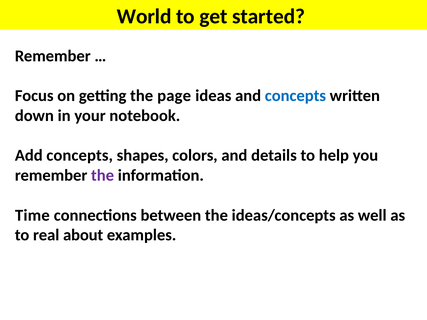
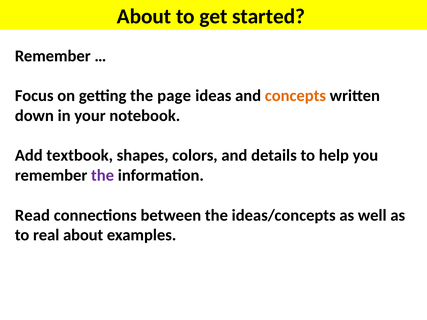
World: World -> About (144, 16)
concepts colour: blue -> orange (295, 96)
Add concepts: concepts -> textbook (80, 156)
Time: Time -> Read (32, 215)
